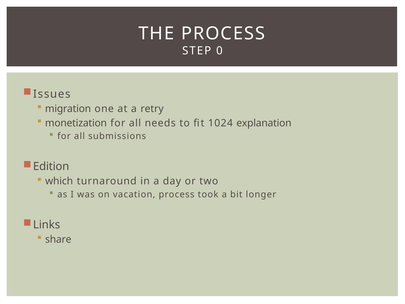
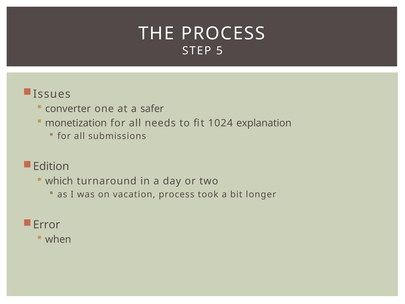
0: 0 -> 5 (219, 51)
migration: migration -> converter (68, 109)
retry: retry -> safer (152, 109)
Links: Links -> Error (47, 225)
share: share -> when (58, 239)
